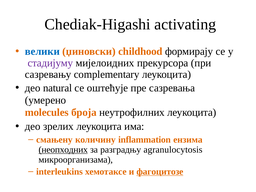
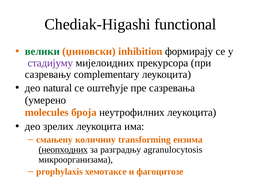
activating: activating -> functional (185, 24)
велики colour: blue -> green (42, 51)
childhood: childhood -> inhibition (140, 51)
inflammation: inflammation -> transforming (144, 140)
interleukins: interleukins -> prophylaxis (59, 172)
фагоцитозе underline: present -> none (160, 172)
